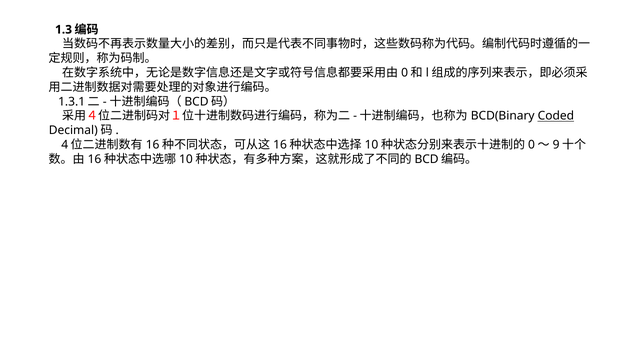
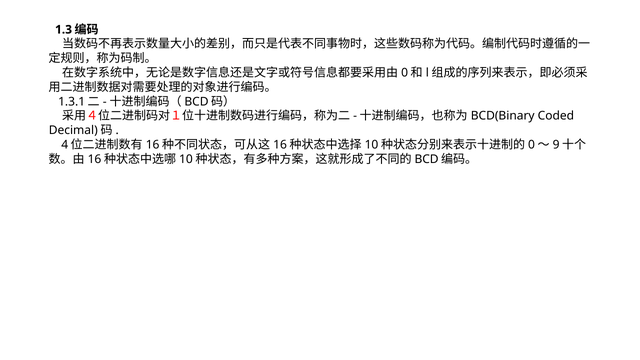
Coded underline: present -> none (556, 116)
